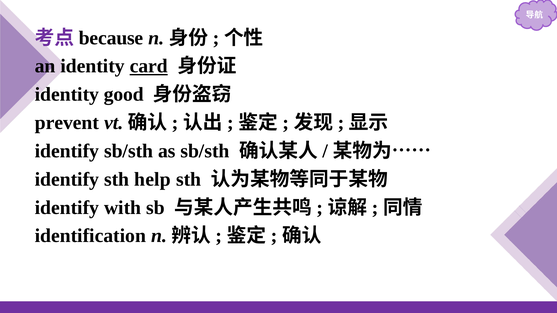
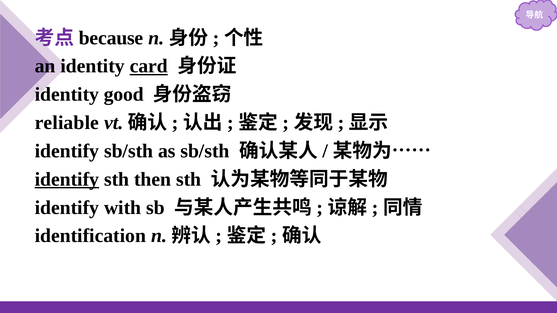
prevent: prevent -> reliable (67, 123)
identify underline: none -> present (67, 179)
help: help -> then (153, 179)
